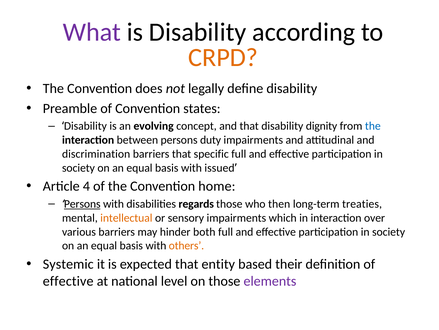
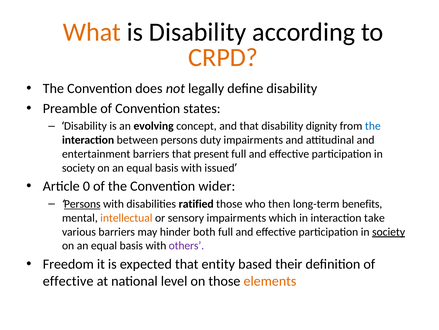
What colour: purple -> orange (92, 32)
discrimination: discrimination -> entertainment (96, 154)
specific: specific -> present (211, 154)
4: 4 -> 0 (86, 186)
home: home -> wider (217, 186)
regards: regards -> ratified (196, 204)
treaties: treaties -> benefits (362, 204)
over: over -> take (374, 217)
society underline: none -> present (389, 231)
others colour: orange -> purple (186, 245)
Systemic: Systemic -> Freedom (68, 264)
elements colour: purple -> orange (270, 280)
